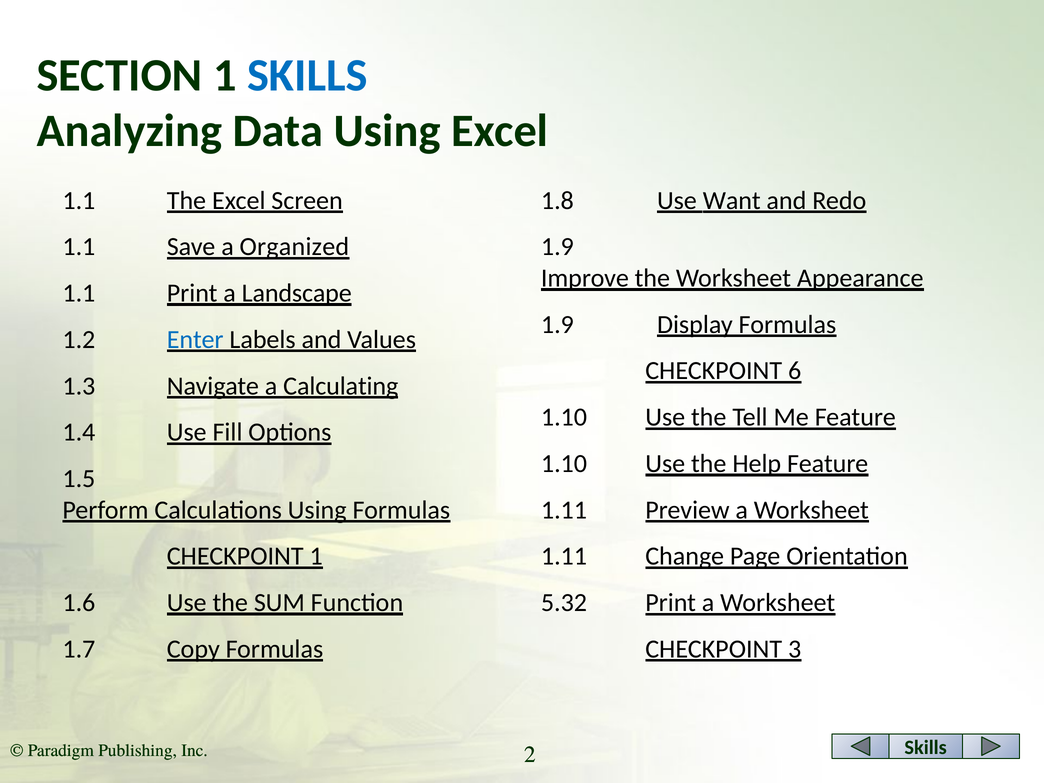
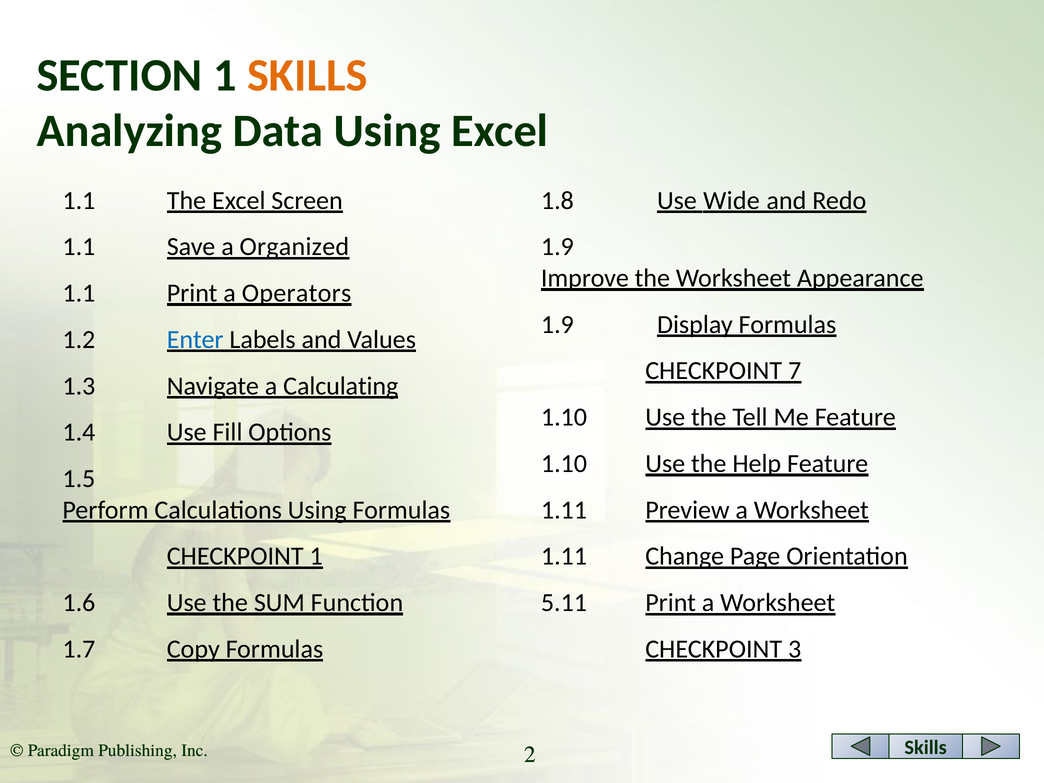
SKILLS colour: blue -> orange (307, 75)
Want: Want -> Wide (732, 200)
Landscape: Landscape -> Operators (297, 293)
6: 6 -> 7 (795, 371)
5.32: 5.32 -> 5.11 (564, 603)
